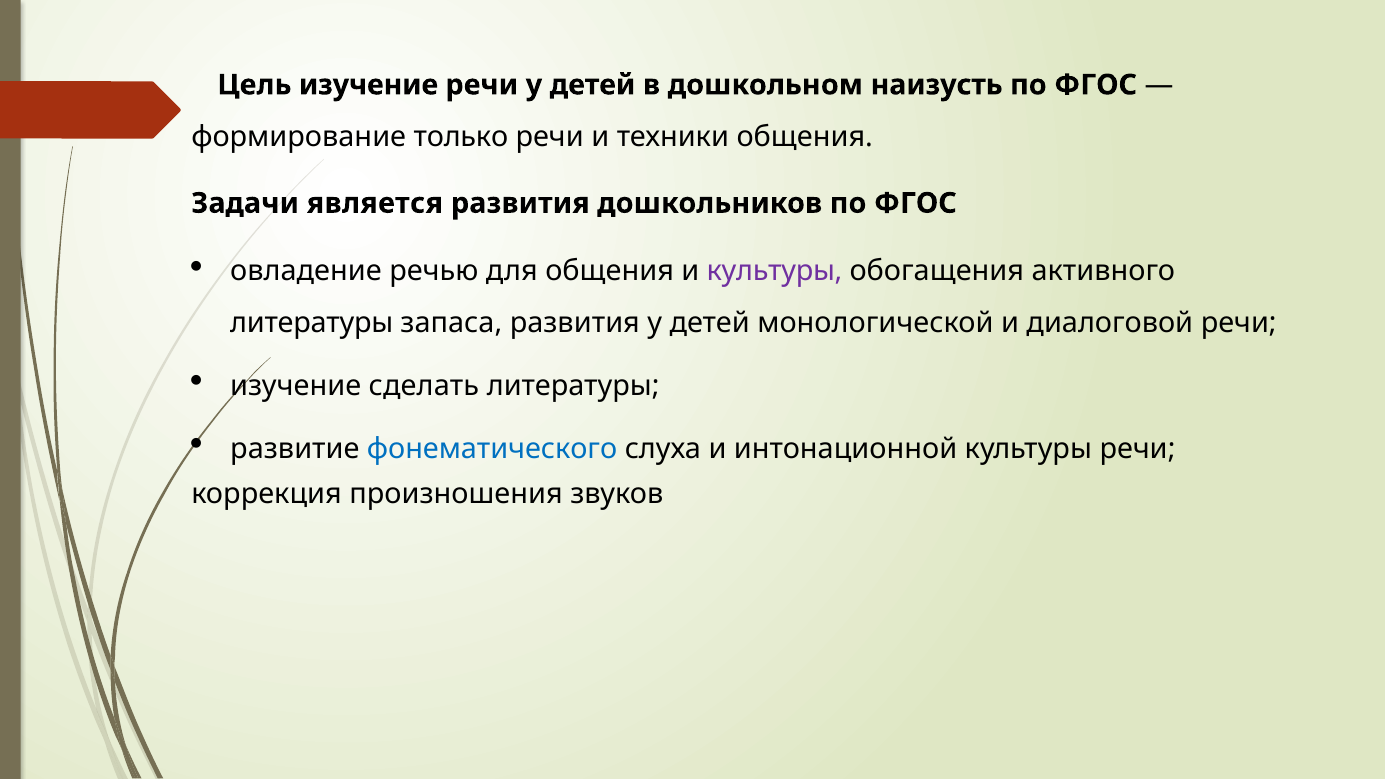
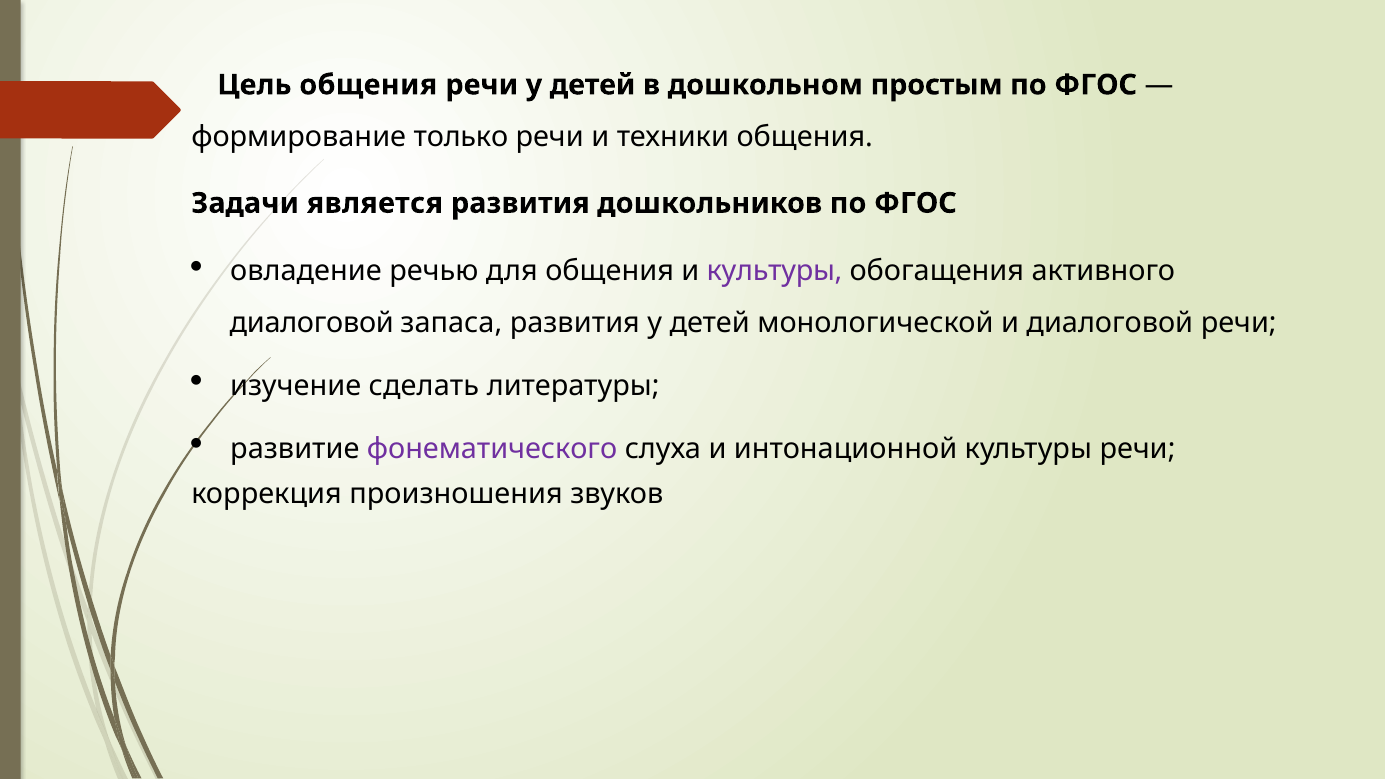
Цель изучение: изучение -> общения (368, 85)
наизусть: наизусть -> простым (937, 85)
литературы: литературы -> диалоговой (312, 323)
фонематического colour: blue -> purple (492, 449)
